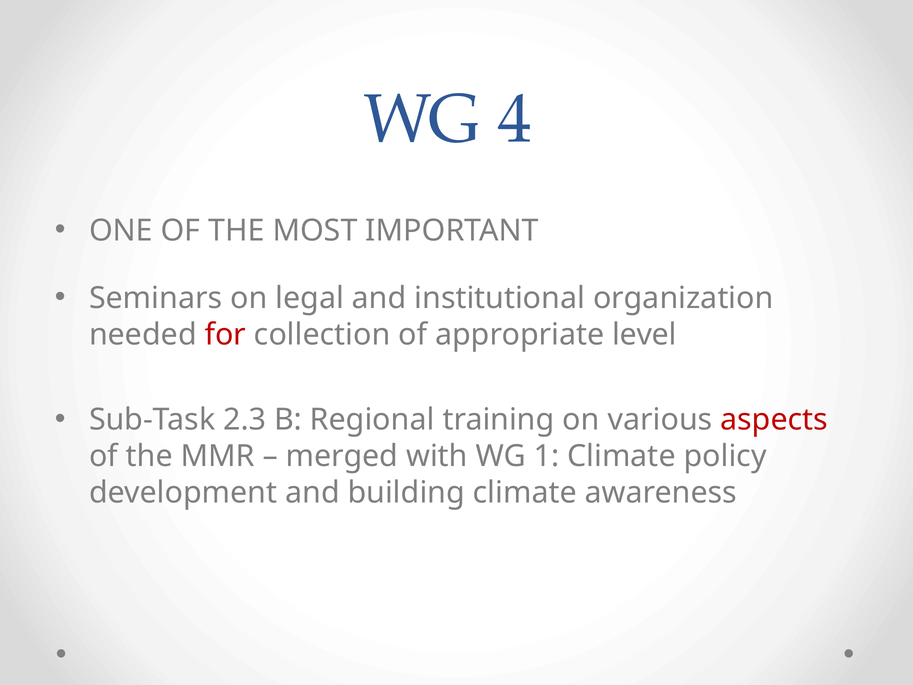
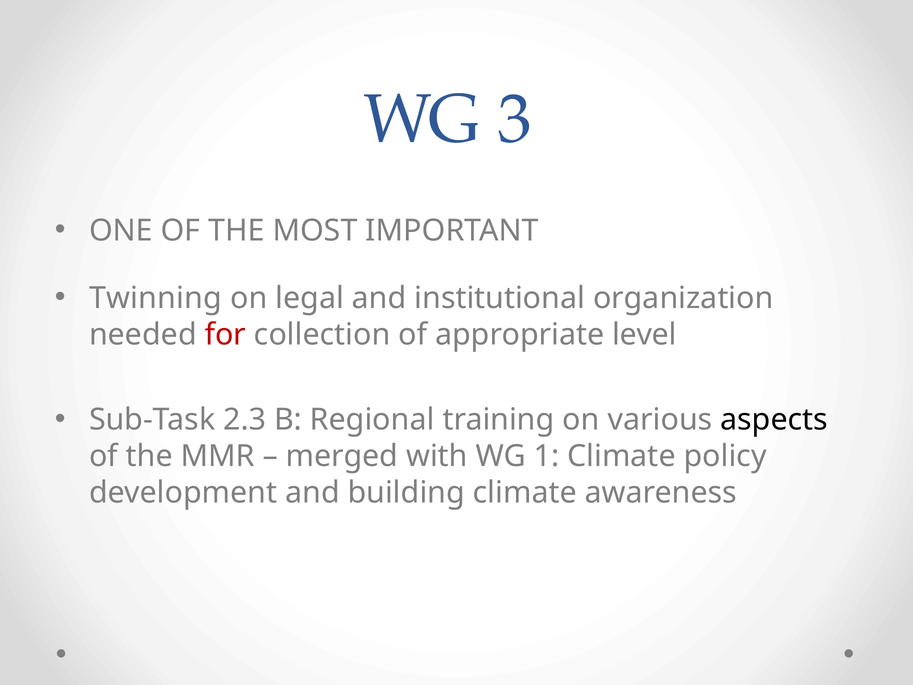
4: 4 -> 3 (515, 119)
Seminars: Seminars -> Twinning (156, 298)
aspects colour: red -> black (774, 420)
